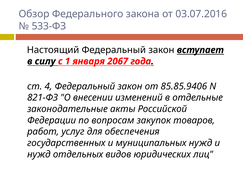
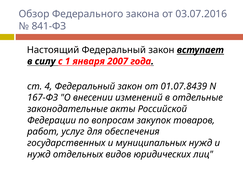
533-ФЗ: 533-ФЗ -> 841-ФЗ (49, 26)
2067: 2067 -> 2007 (118, 61)
85.85.9406: 85.85.9406 -> 01.07.8439 (184, 86)
821-ФЗ: 821-ФЗ -> 167-ФЗ (43, 98)
